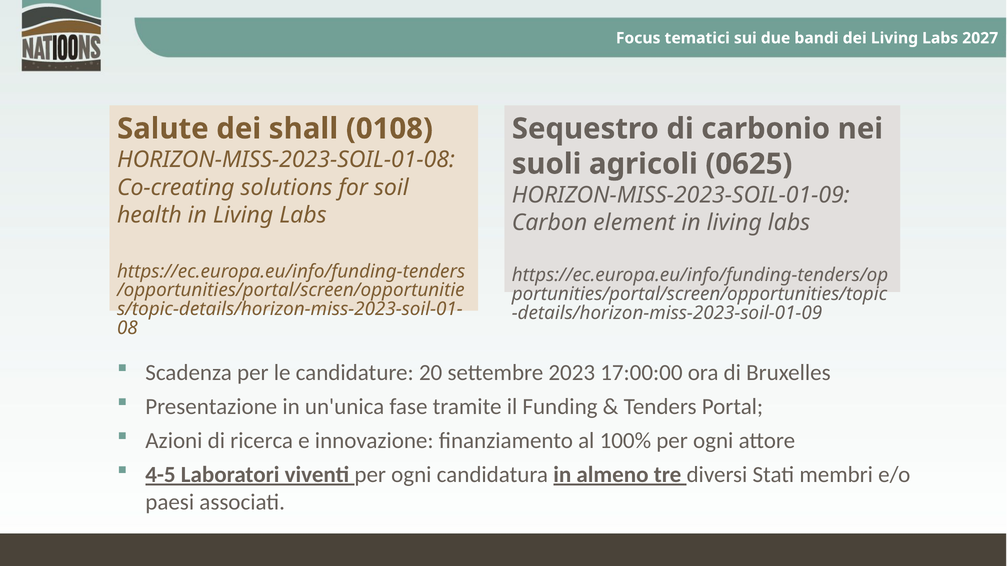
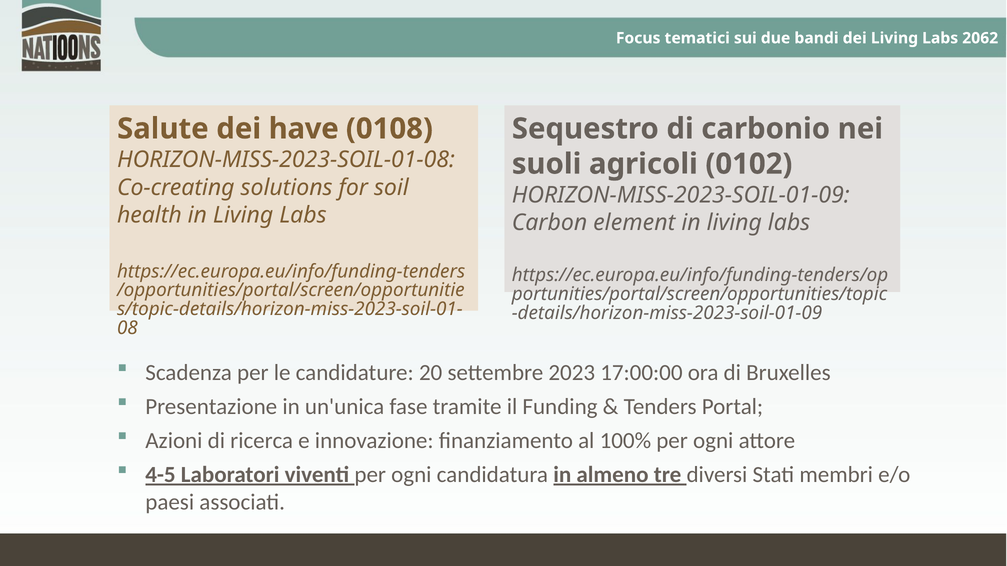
2027: 2027 -> 2062 (980, 38)
shall: shall -> have (304, 129)
0625: 0625 -> 0102 (749, 164)
